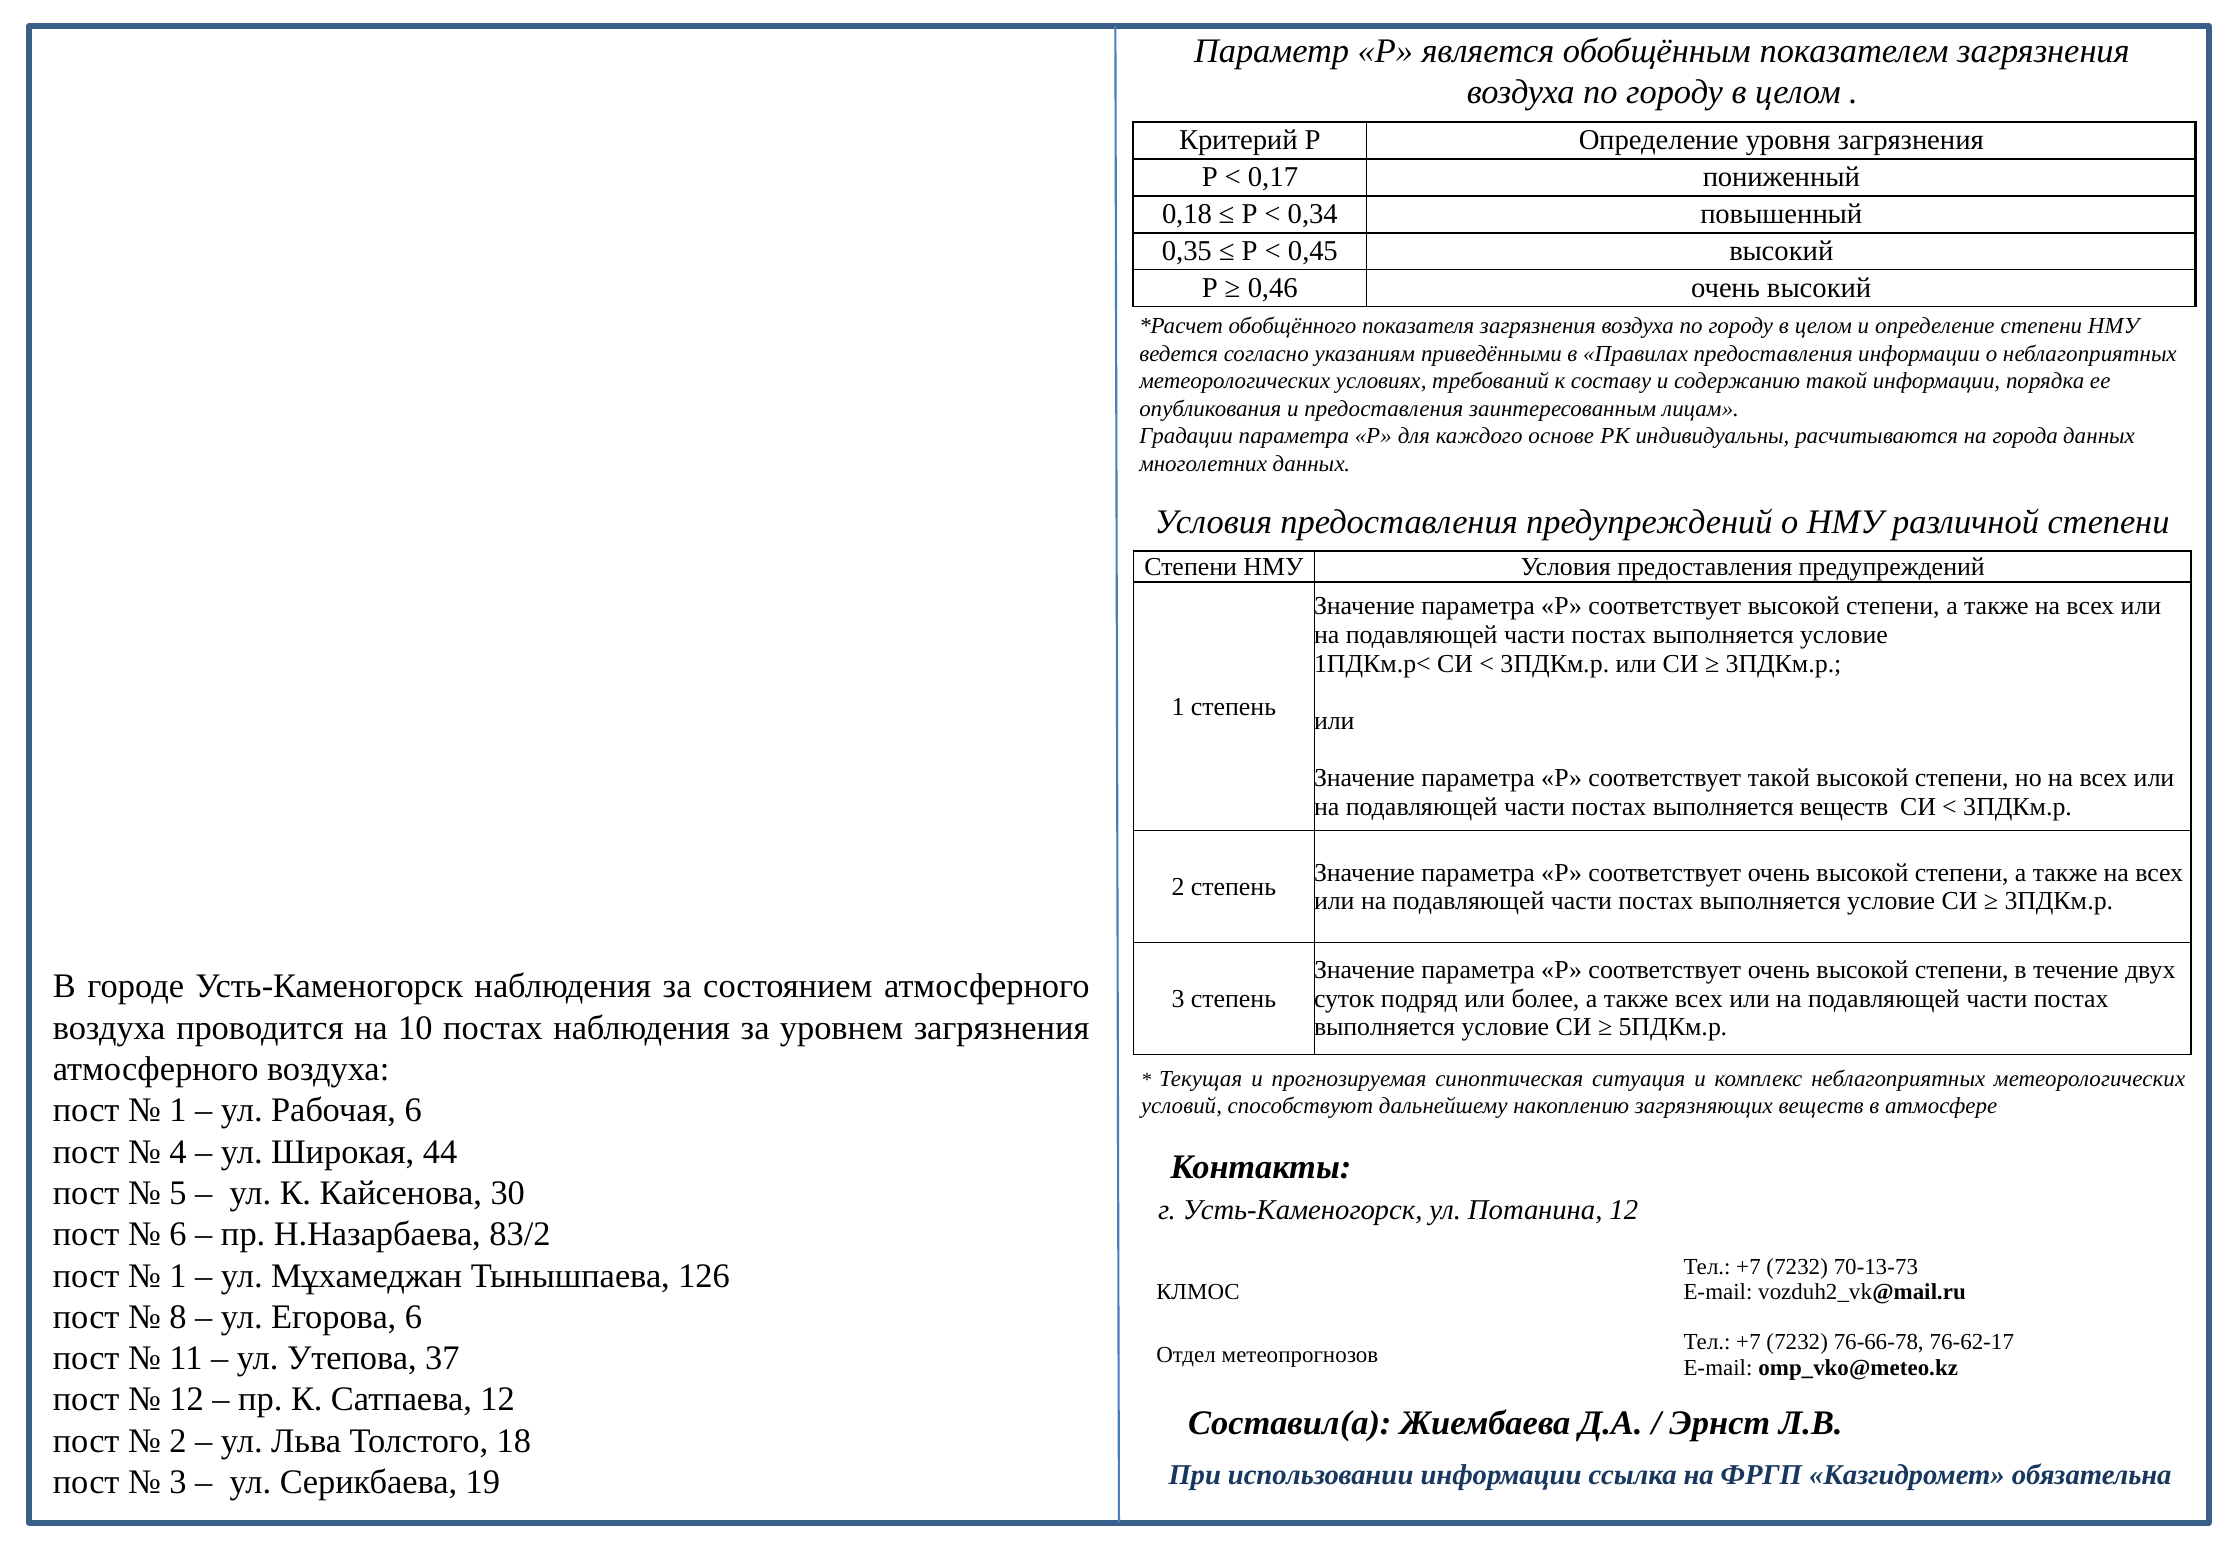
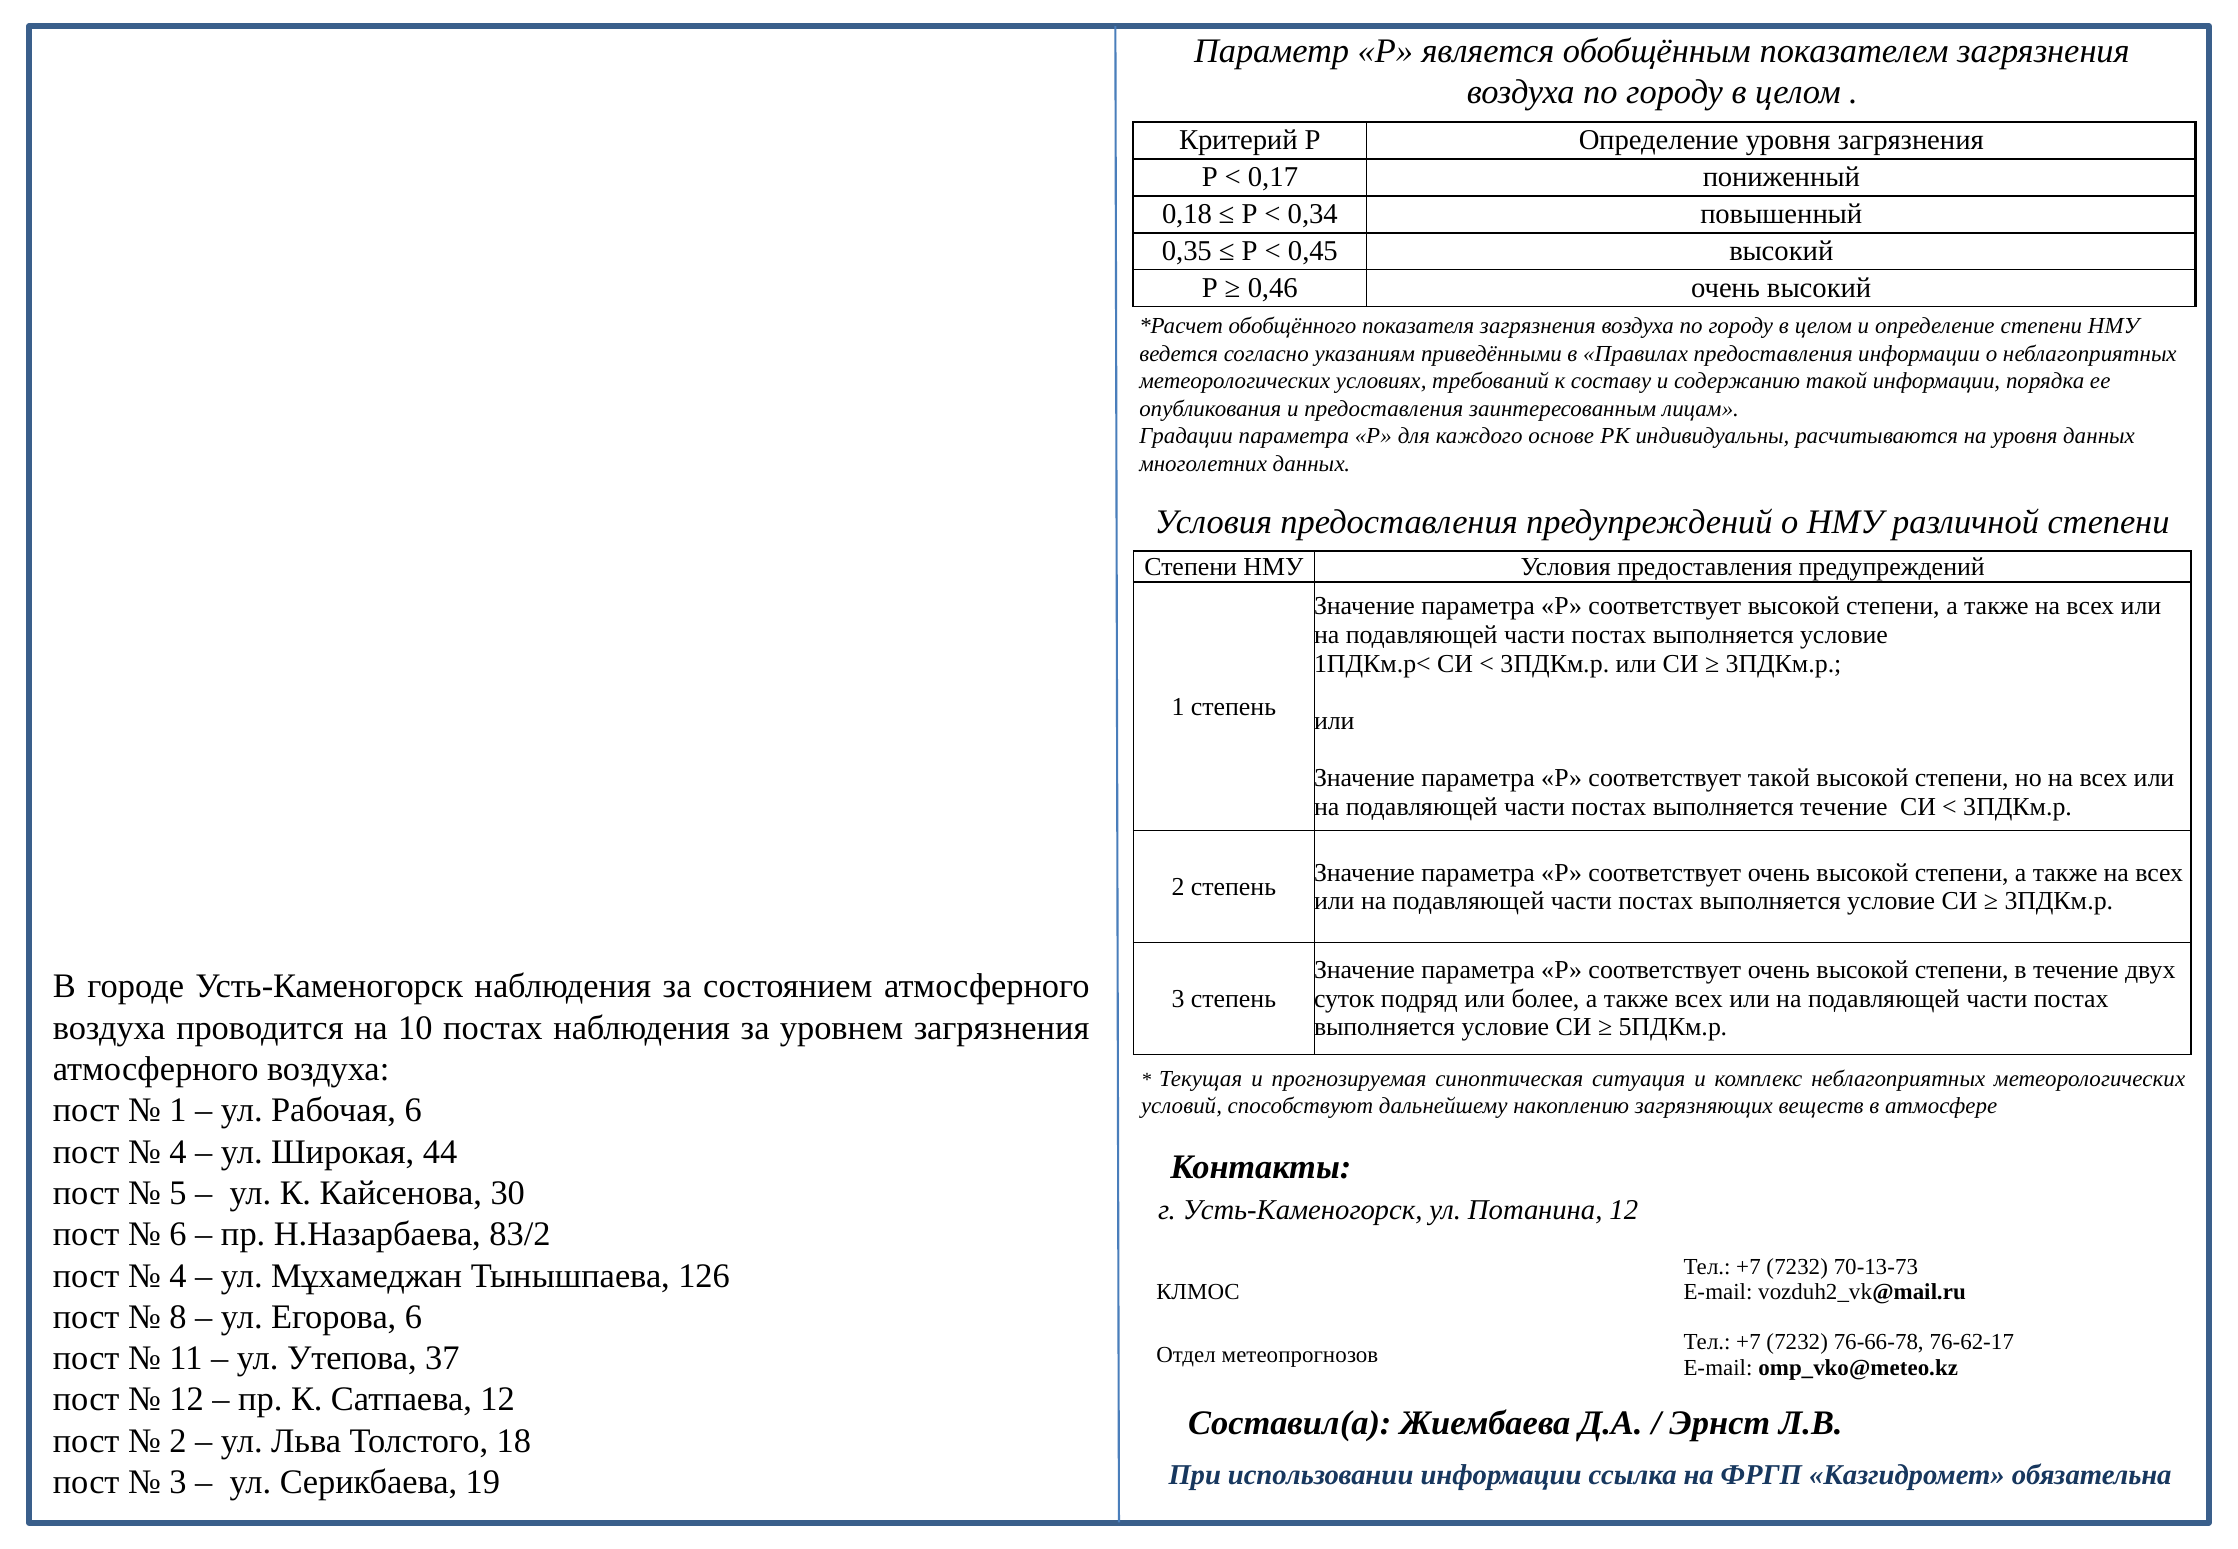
на города: города -> уровня (2025, 436)
выполняется веществ: веществ -> течение (1844, 807)
1: 1 -> 4 (178, 1276)
